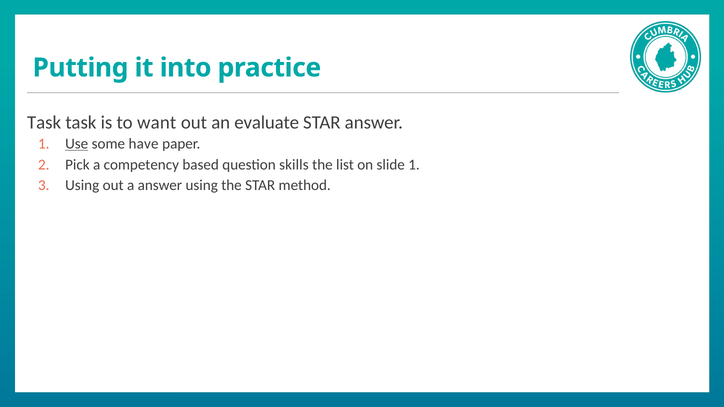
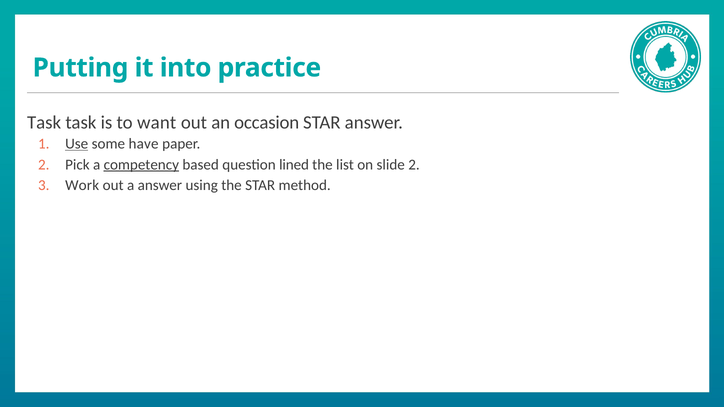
evaluate: evaluate -> occasion (267, 122)
competency underline: none -> present (141, 165)
skills: skills -> lined (294, 165)
slide 1: 1 -> 2 (414, 165)
Using: Using -> Work (82, 186)
